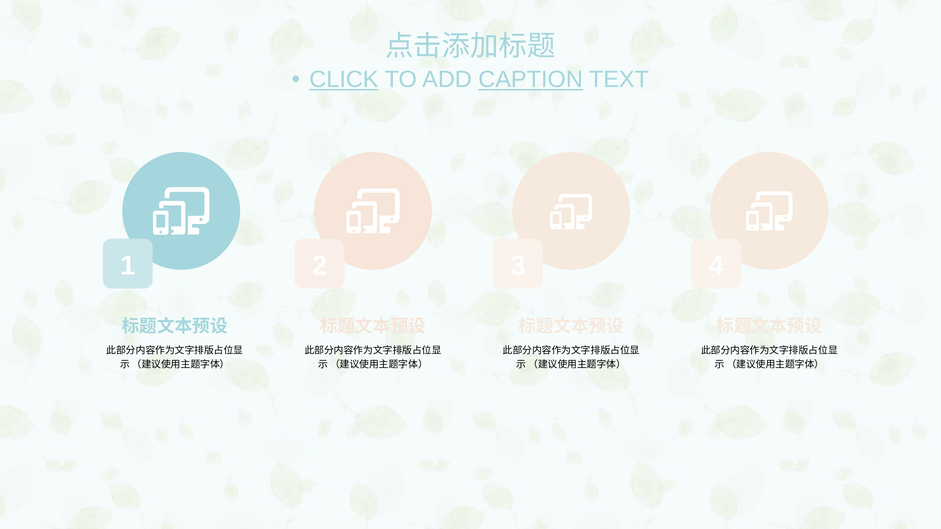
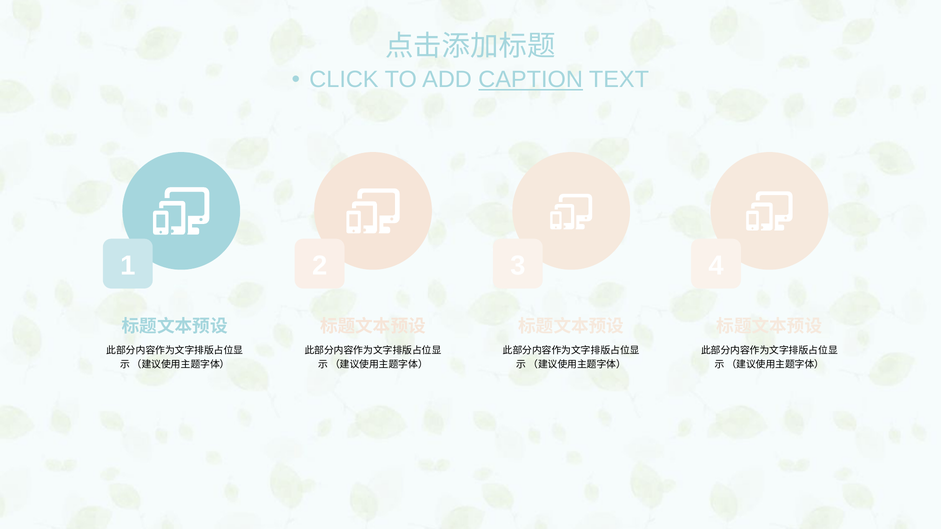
CLICK underline: present -> none (344, 80)
